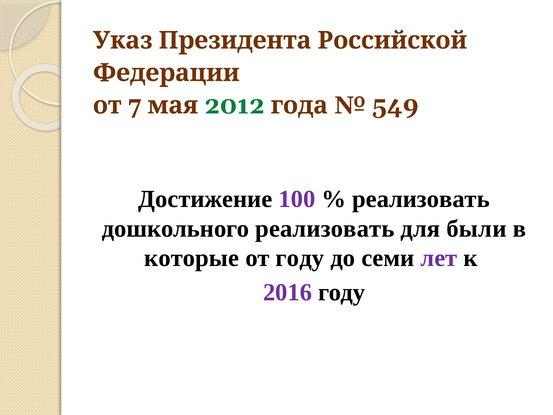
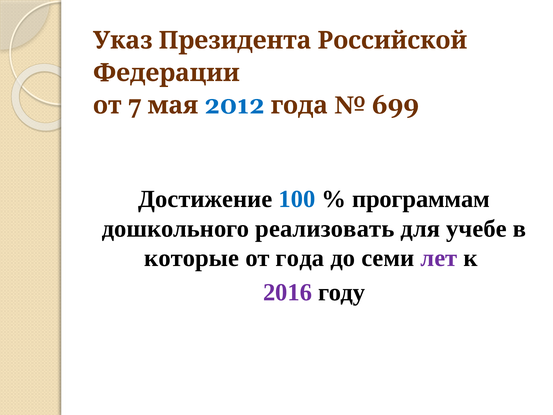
2012 colour: green -> blue (234, 105)
549: 549 -> 699 (395, 105)
100 colour: purple -> blue (297, 199)
реализовать: реализовать -> программам (421, 199)
были: были -> учебе (477, 228)
от году: году -> года (300, 258)
